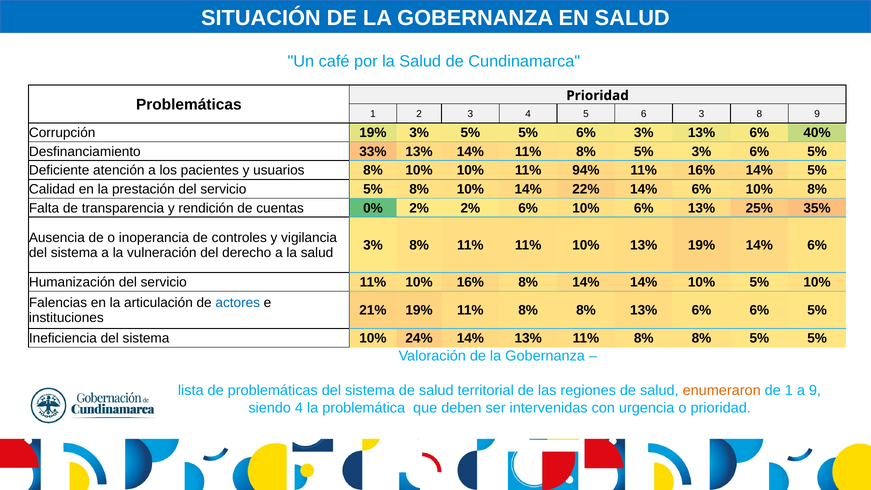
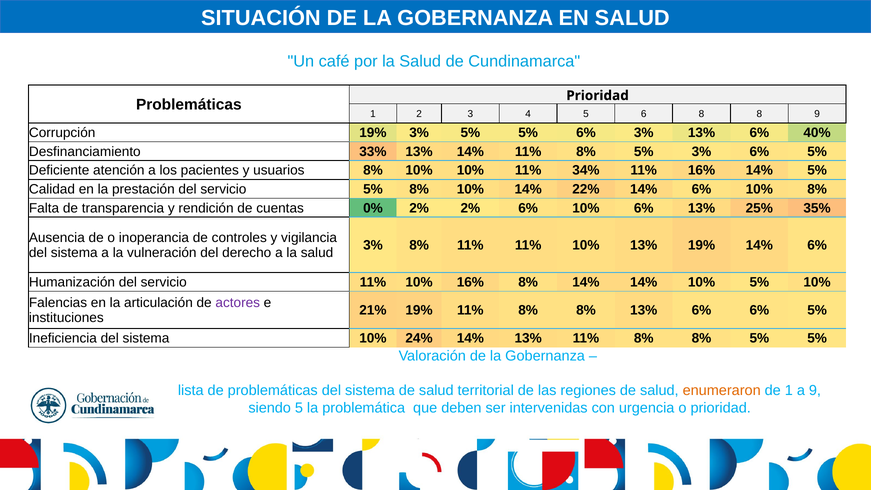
6 3: 3 -> 8 (702, 114)
94%: 94% -> 34% (586, 170)
actores colour: blue -> purple (238, 303)
siendo 4: 4 -> 5 (299, 408)
